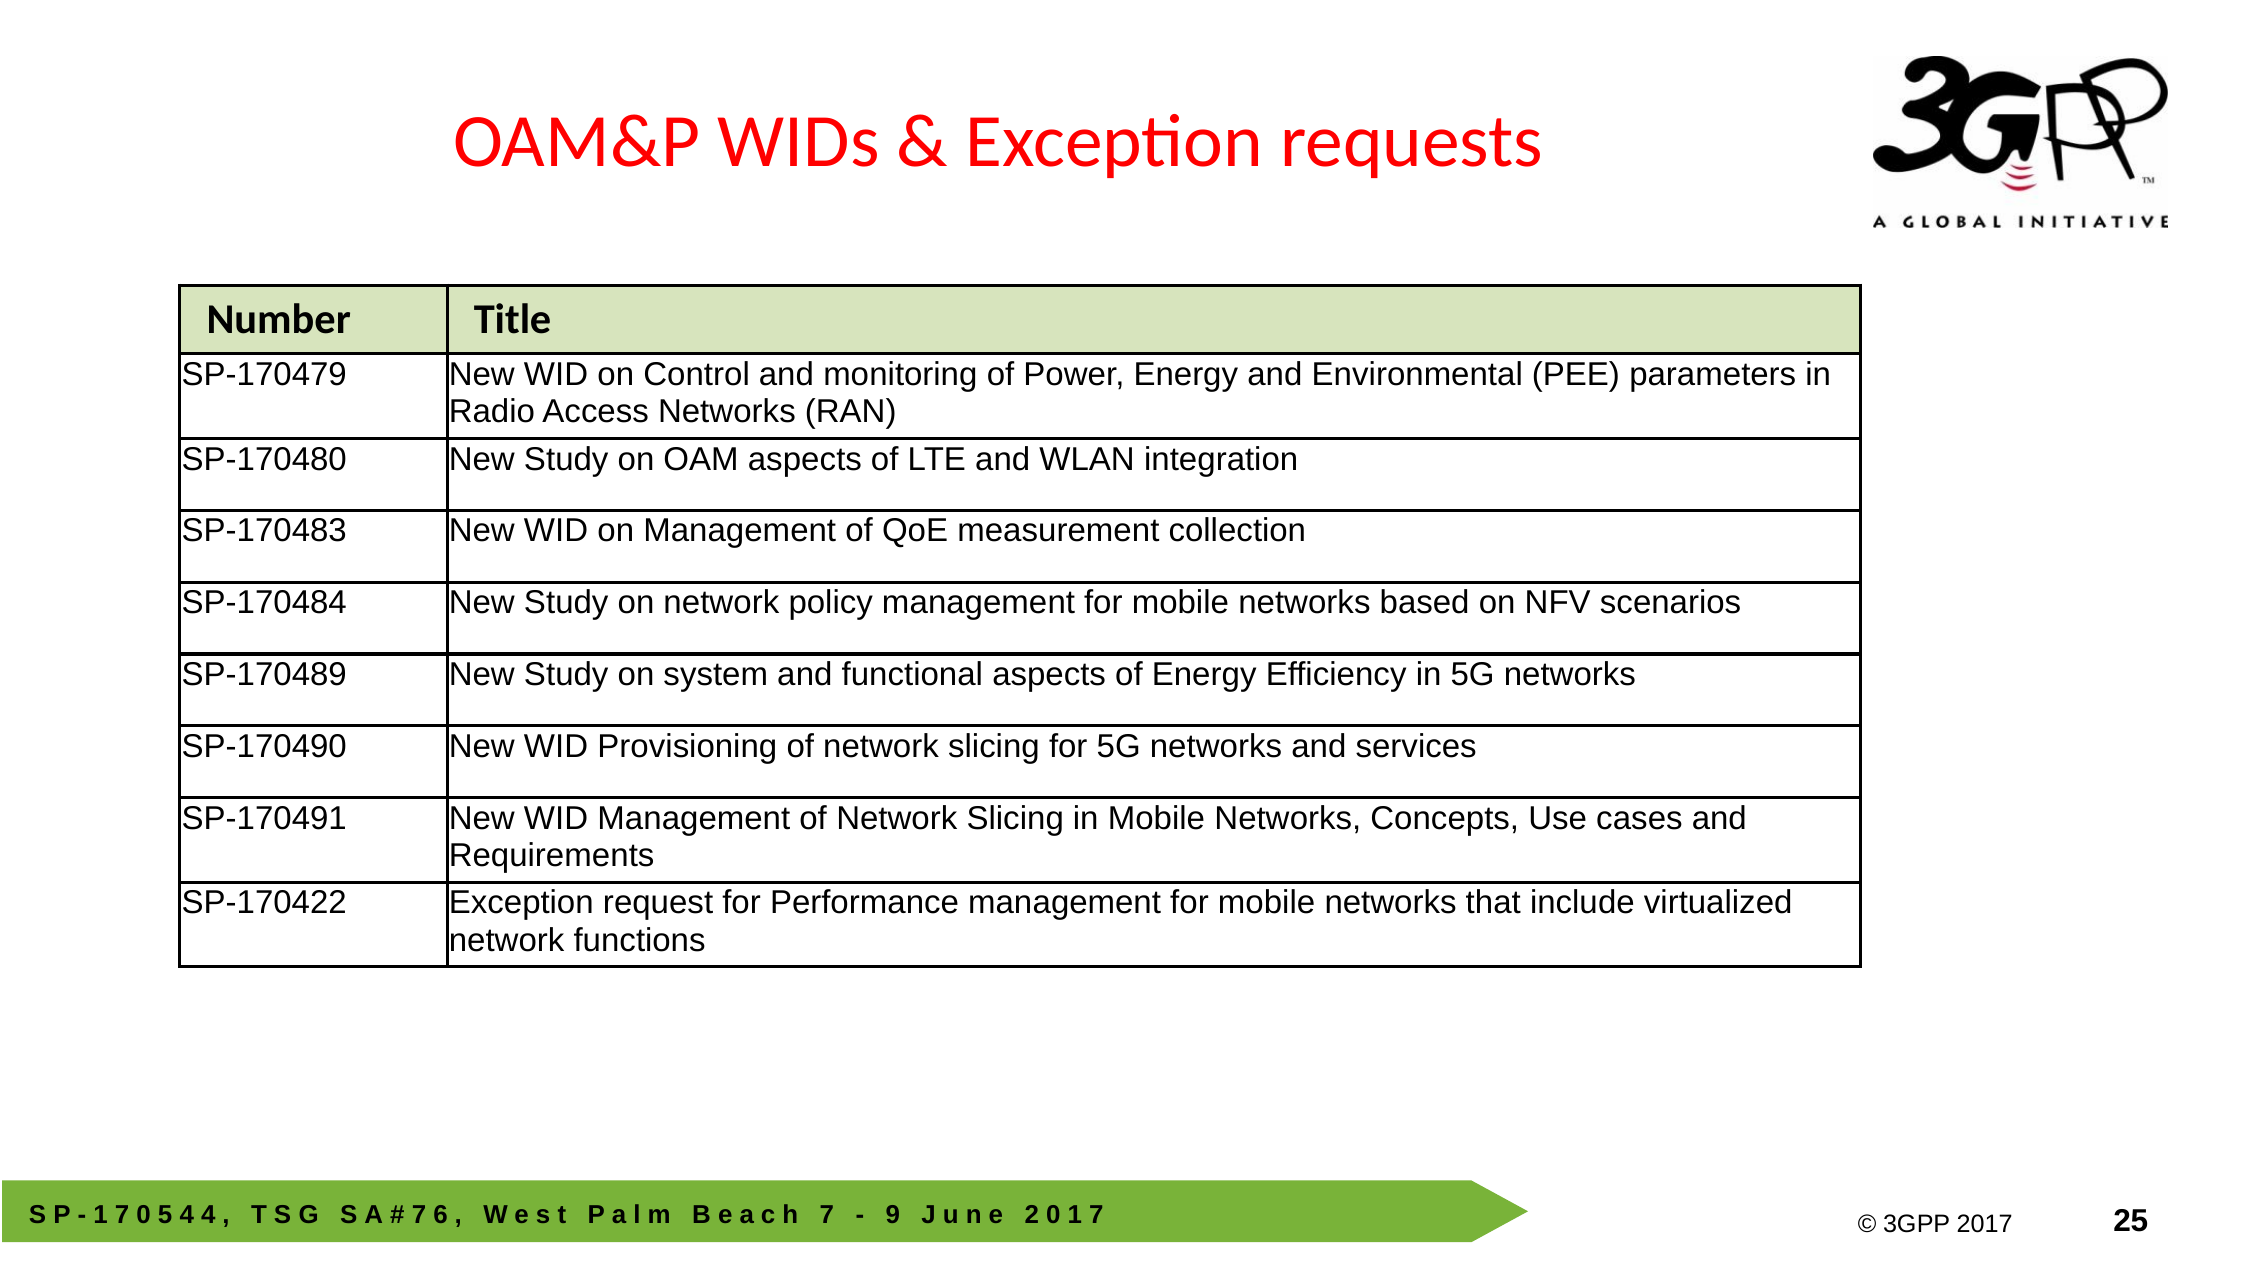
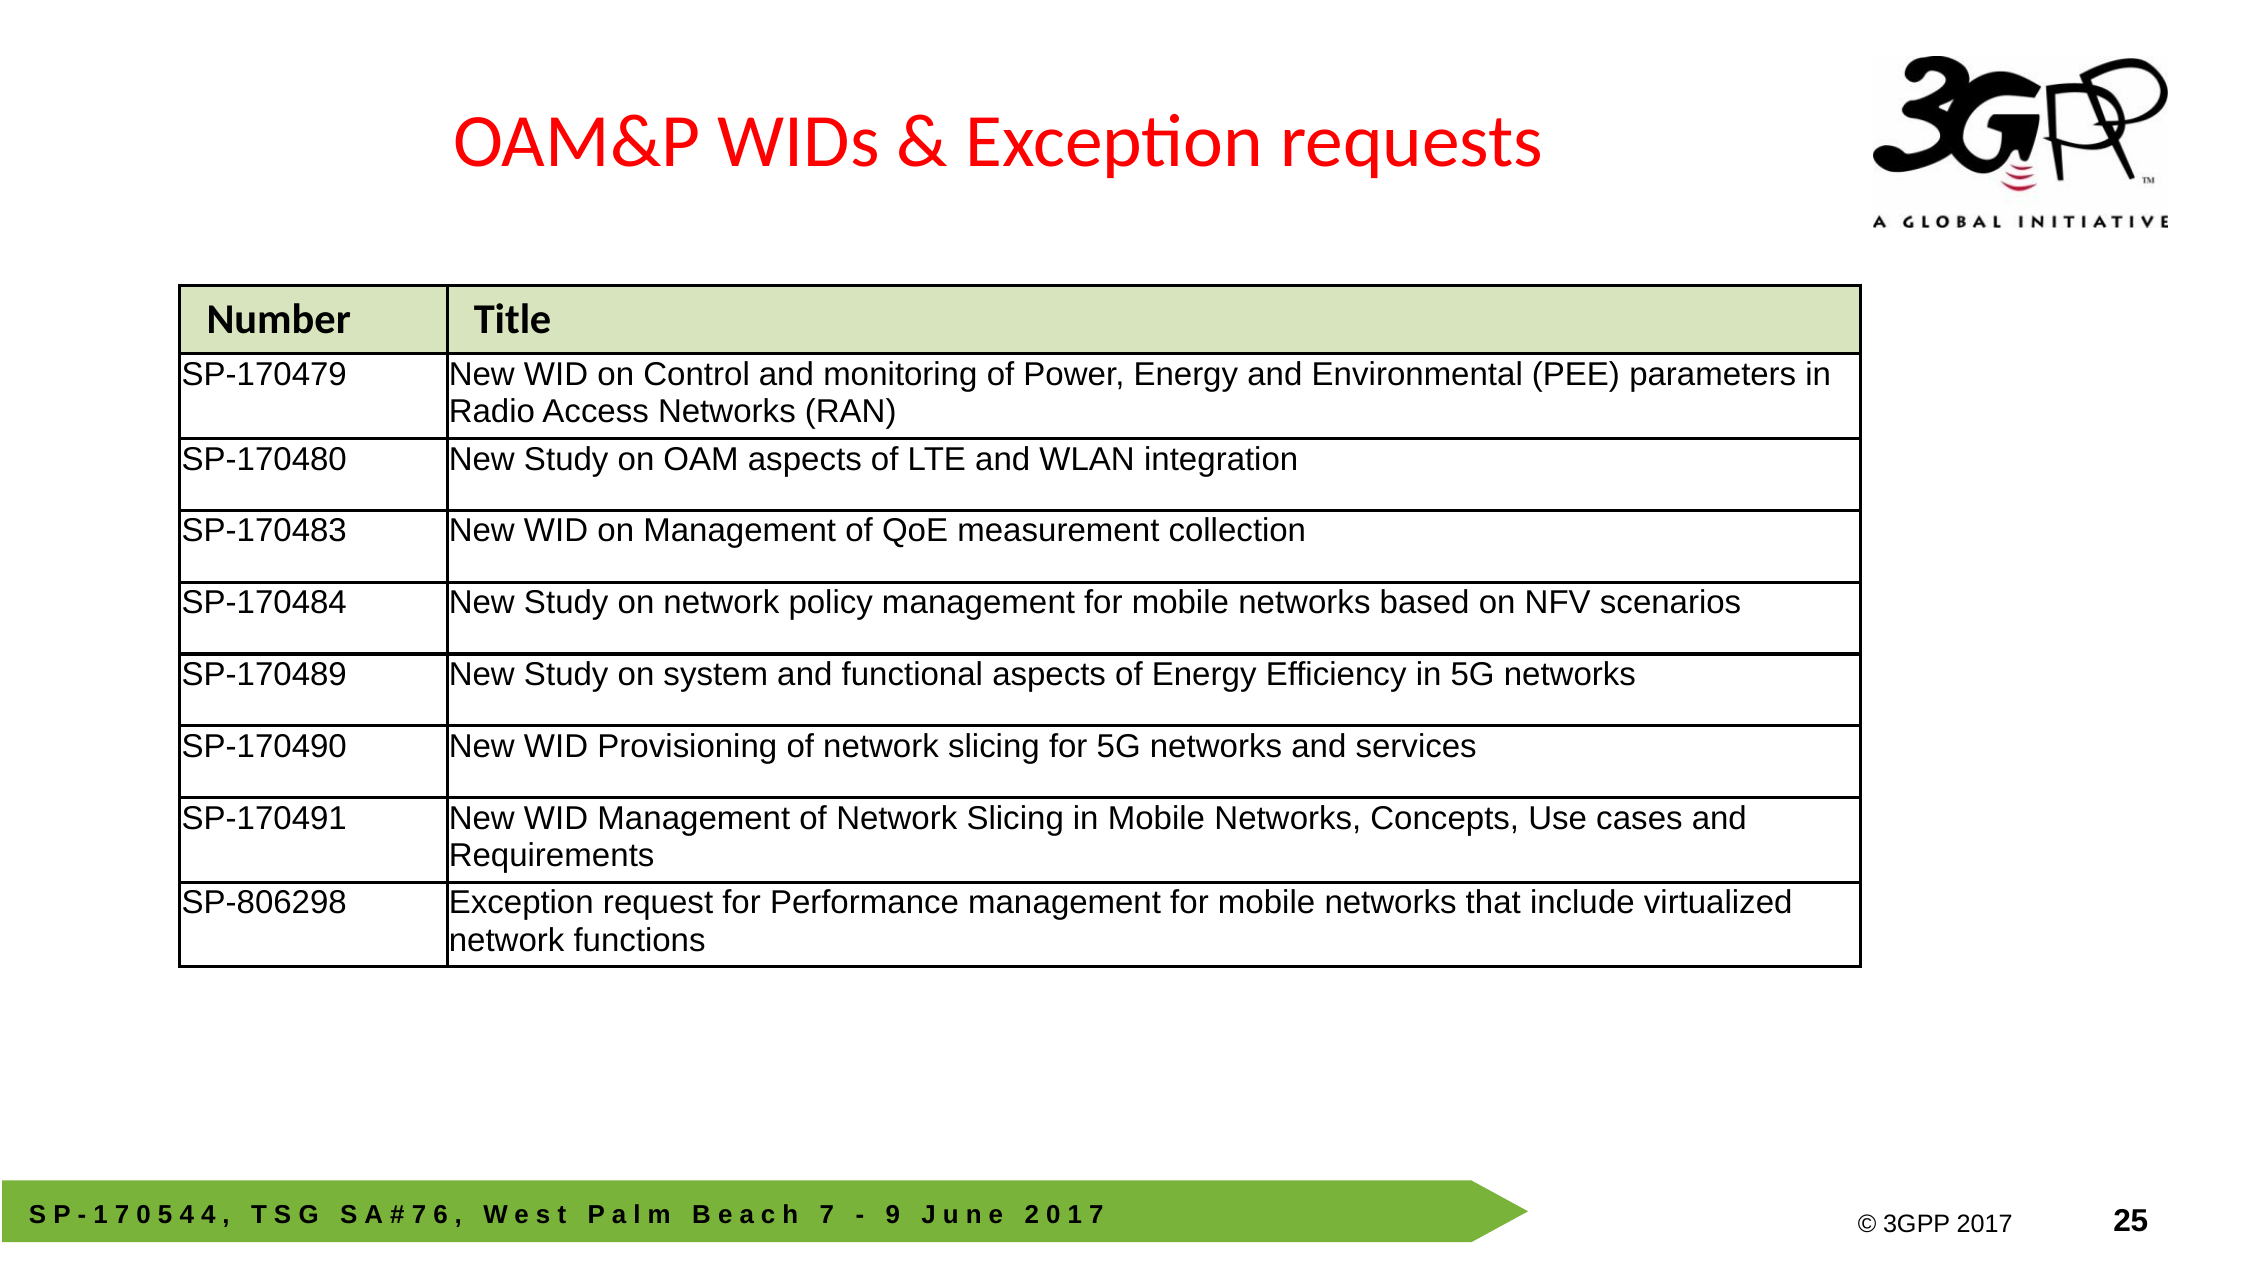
SP-170422: SP-170422 -> SP-806298 (264, 903)
